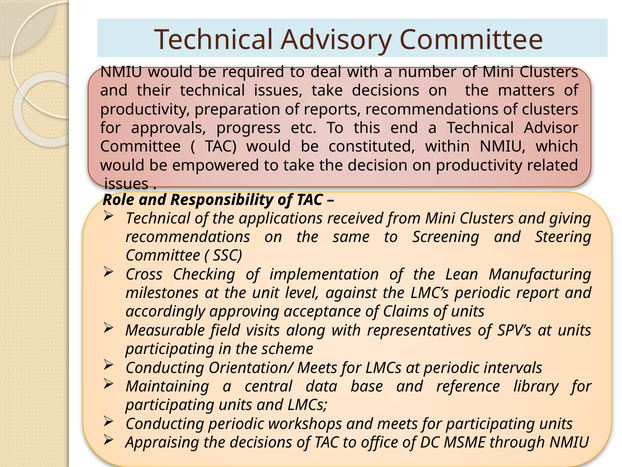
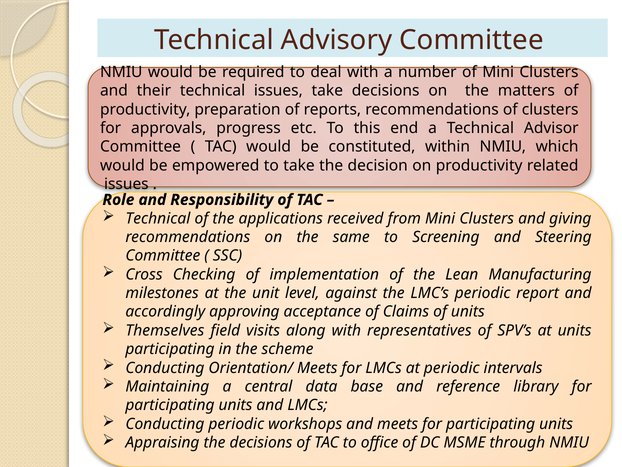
Measurable: Measurable -> Themselves (165, 330)
